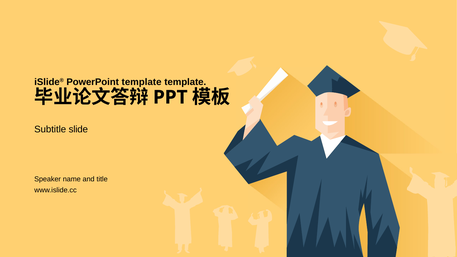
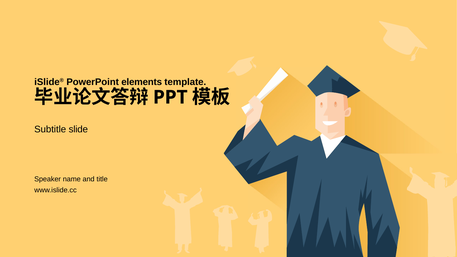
PowerPoint template: template -> elements (142, 82)
